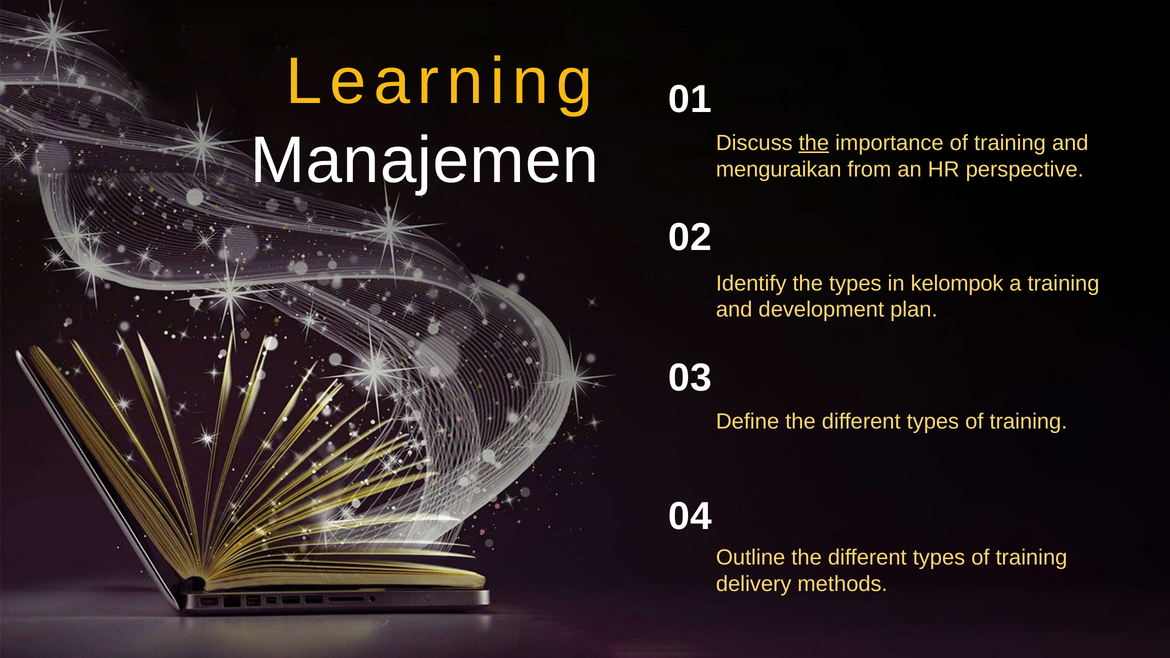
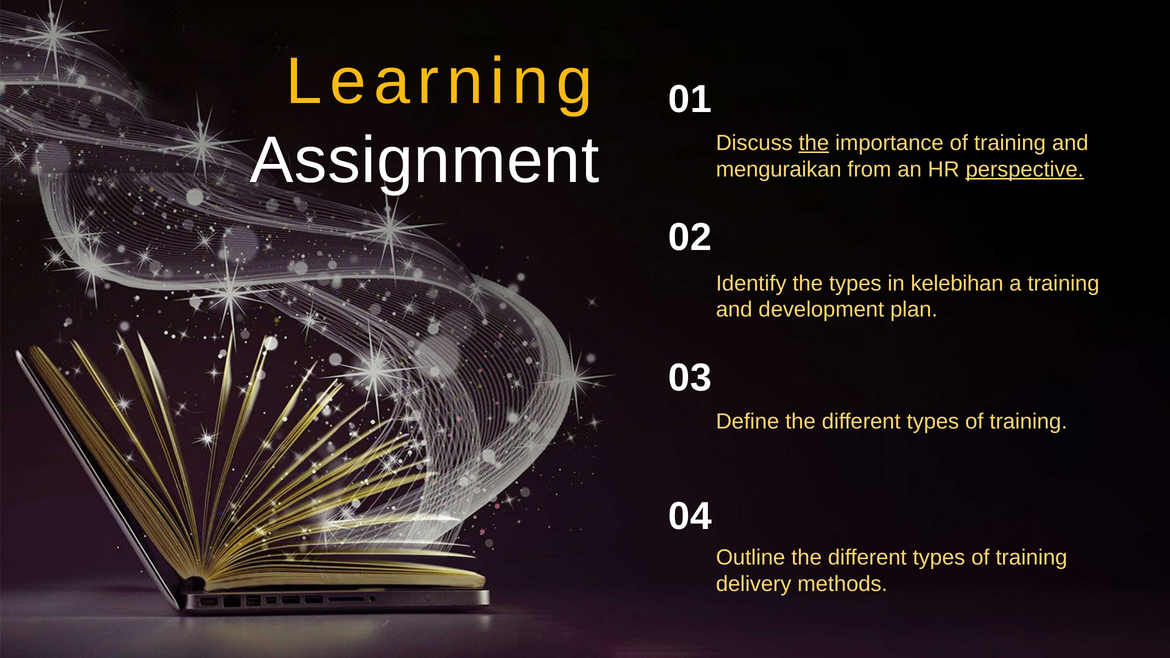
Manajemen: Manajemen -> Assignment (425, 160)
perspective underline: none -> present (1025, 169)
kelompok: kelompok -> kelebihan (957, 283)
